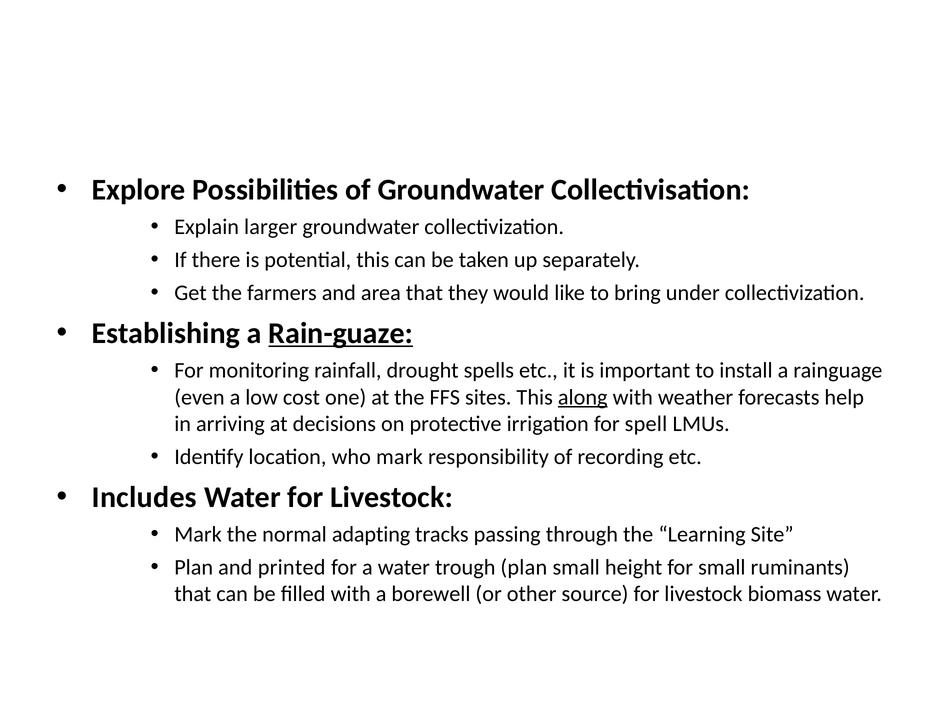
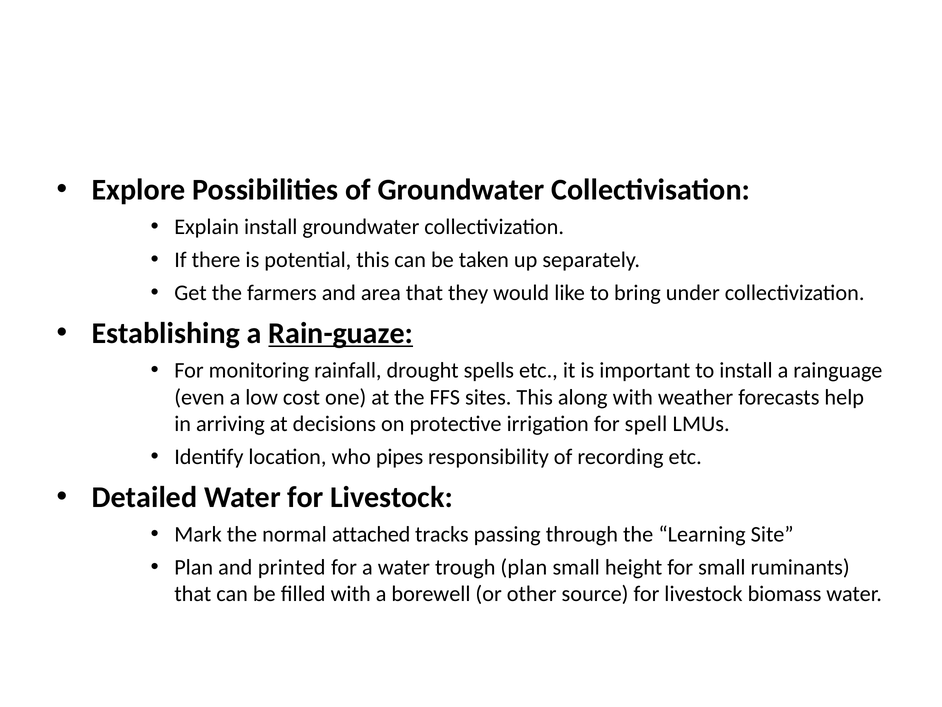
Explain larger: larger -> install (271, 227)
along underline: present -> none (583, 397)
who mark: mark -> pipes (400, 457)
Includes: Includes -> Detailed (145, 497)
adapting: adapting -> attached (371, 534)
